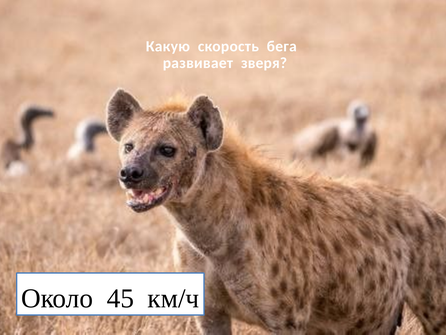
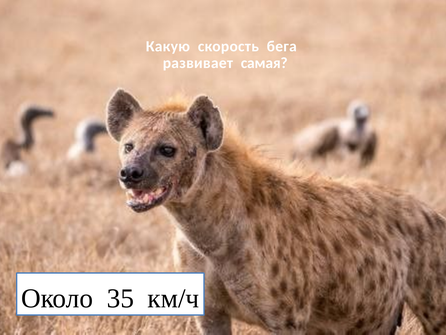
зверя: зверя -> самая (264, 63)
45: 45 -> 35 (120, 298)
